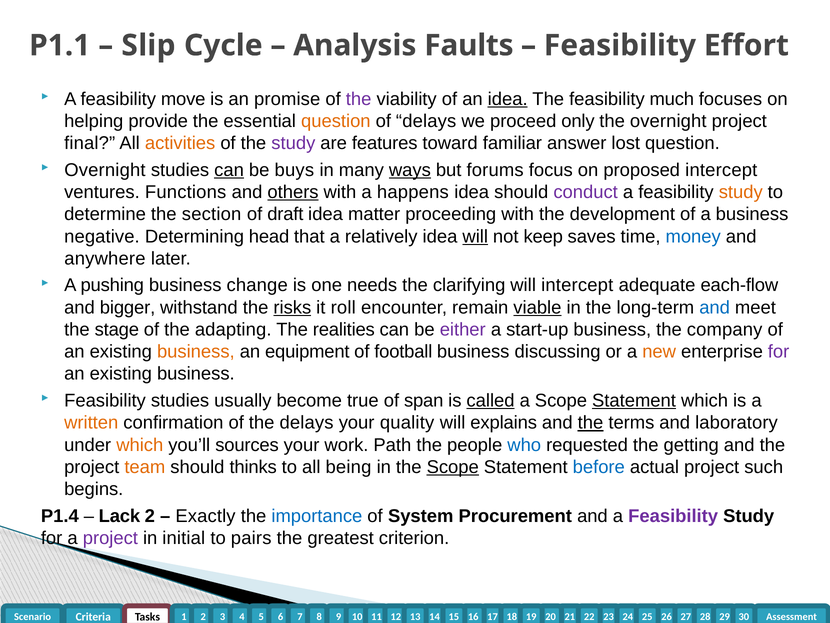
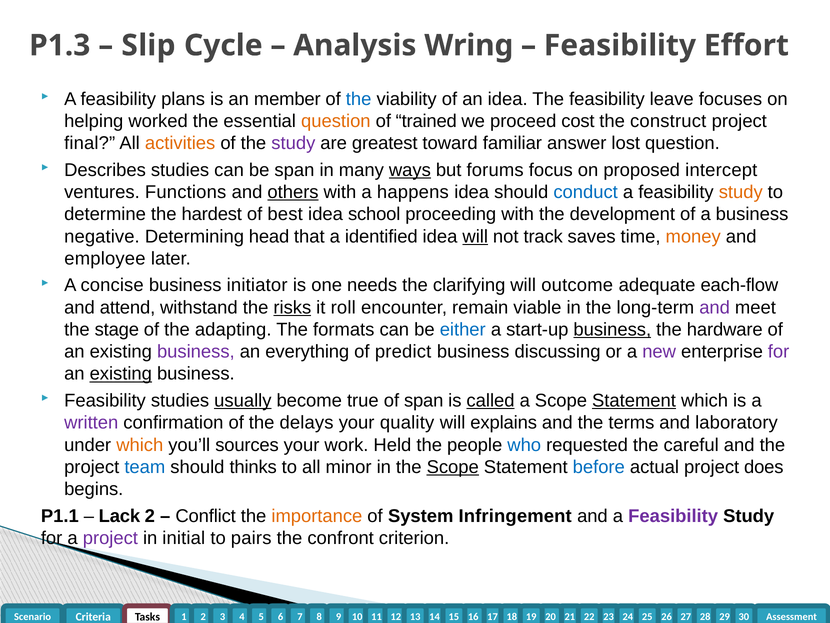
P1.1: P1.1 -> P1.3 (60, 45)
Faults: Faults -> Wring (469, 45)
move: move -> plans (183, 99)
promise: promise -> member (287, 99)
the colour: purple -> blue (359, 99)
idea underline: present -> none (508, 99)
much: much -> leave (672, 99)
provide: provide -> worked (158, 121)
of delays: delays -> trained (426, 121)
only: only -> cost (578, 121)
the overnight: overnight -> construct (668, 121)
features: features -> greatest (385, 143)
Overnight: Overnight -> Describes (105, 170)
can underline: present -> none (229, 170)
be buys: buys -> span (294, 170)
conduct colour: purple -> blue (586, 192)
section: section -> hardest (212, 214)
draft: draft -> best (285, 214)
matter: matter -> school (374, 214)
relatively: relatively -> identified (381, 236)
keep: keep -> track (543, 236)
money colour: blue -> orange (693, 236)
anywhere: anywhere -> employee (105, 258)
pushing: pushing -> concise (112, 285)
change: change -> initiator (257, 285)
will intercept: intercept -> outcome (577, 285)
bigger: bigger -> attend (128, 307)
viable underline: present -> none (537, 307)
and colour: blue -> purple (715, 307)
realities: realities -> formats (344, 329)
either colour: purple -> blue (463, 329)
business underline: none -> present (612, 329)
company: company -> hardware (725, 329)
business colour: orange -> purple (196, 351)
equipment: equipment -> everything (307, 351)
football: football -> predict (403, 351)
new colour: orange -> purple (659, 351)
existing underline: none -> present (121, 374)
usually underline: none -> present (243, 400)
written colour: orange -> purple (91, 422)
the underline: present -> none (591, 422)
Path: Path -> Held (392, 445)
getting: getting -> careful (691, 445)
team colour: orange -> blue (145, 467)
being: being -> minor (349, 467)
such: such -> does (764, 467)
P1.4: P1.4 -> P1.1 (60, 516)
Exactly: Exactly -> Conflict (206, 516)
importance colour: blue -> orange (317, 516)
Procurement: Procurement -> Infringement (515, 516)
greatest: greatest -> confront (341, 538)
